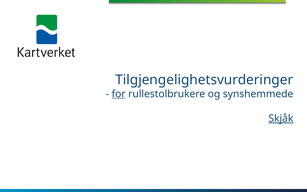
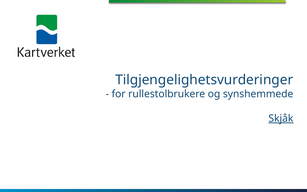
for underline: present -> none (119, 94)
